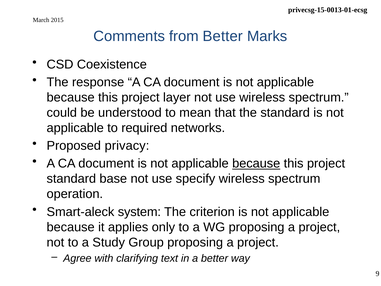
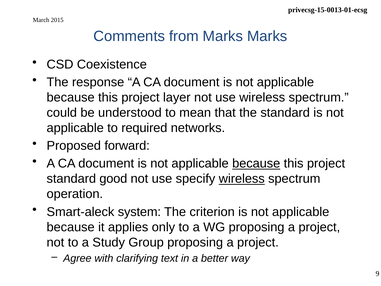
from Better: Better -> Marks (223, 36)
privacy: privacy -> forward (127, 146)
base: base -> good (113, 179)
wireless underline: none -> present (242, 179)
